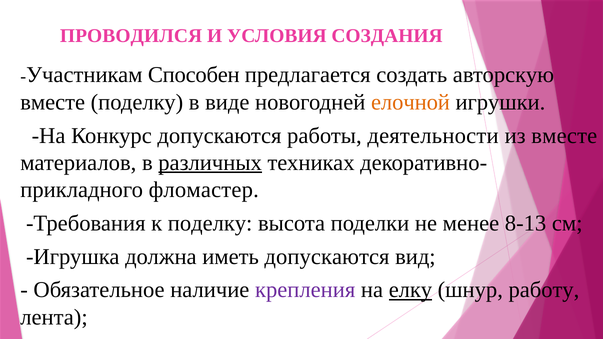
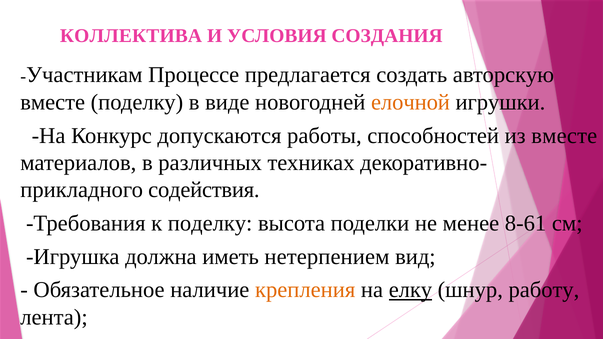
ПРОВОДИЛСЯ: ПРОВОДИЛСЯ -> КОЛЛЕКТИВА (131, 36)
Способен: Способен -> Процессе (194, 75)
деятельности: деятельности -> способностей (433, 136)
различных underline: present -> none (210, 163)
фломастер: фломастер -> содействия (204, 190)
8-13: 8-13 -> 8-61 (526, 223)
иметь допускаются: допускаются -> нетерпением (327, 257)
крепления colour: purple -> orange (305, 290)
